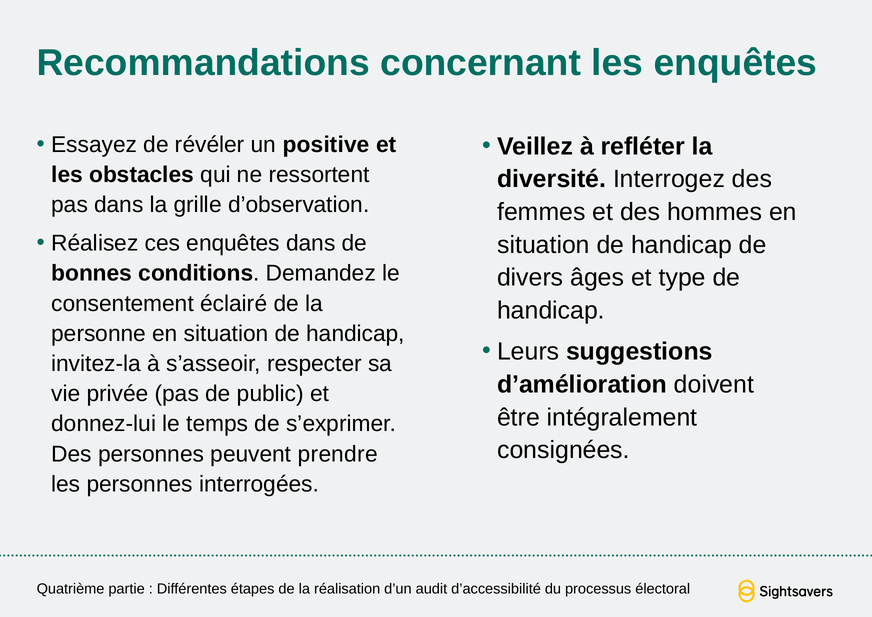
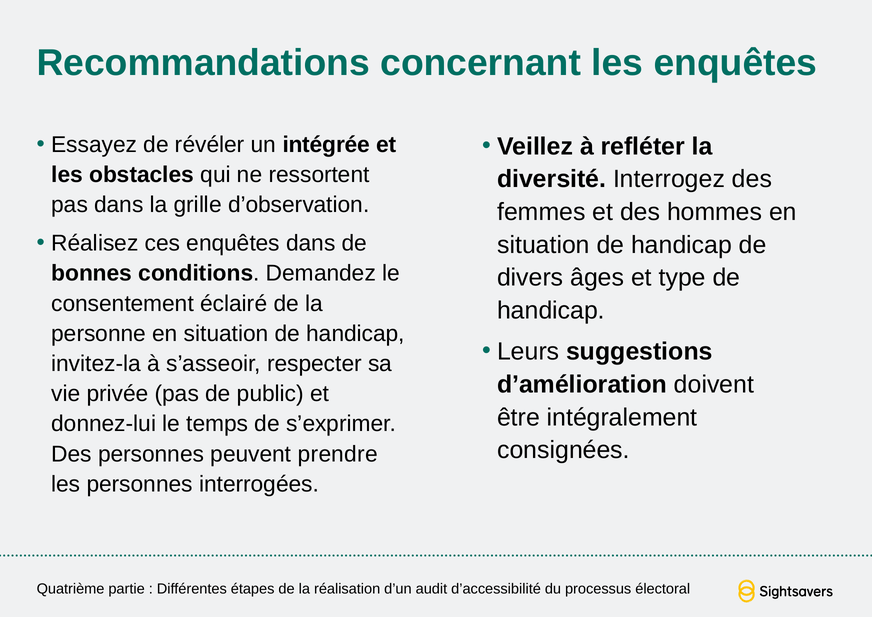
positive: positive -> intégrée (326, 145)
